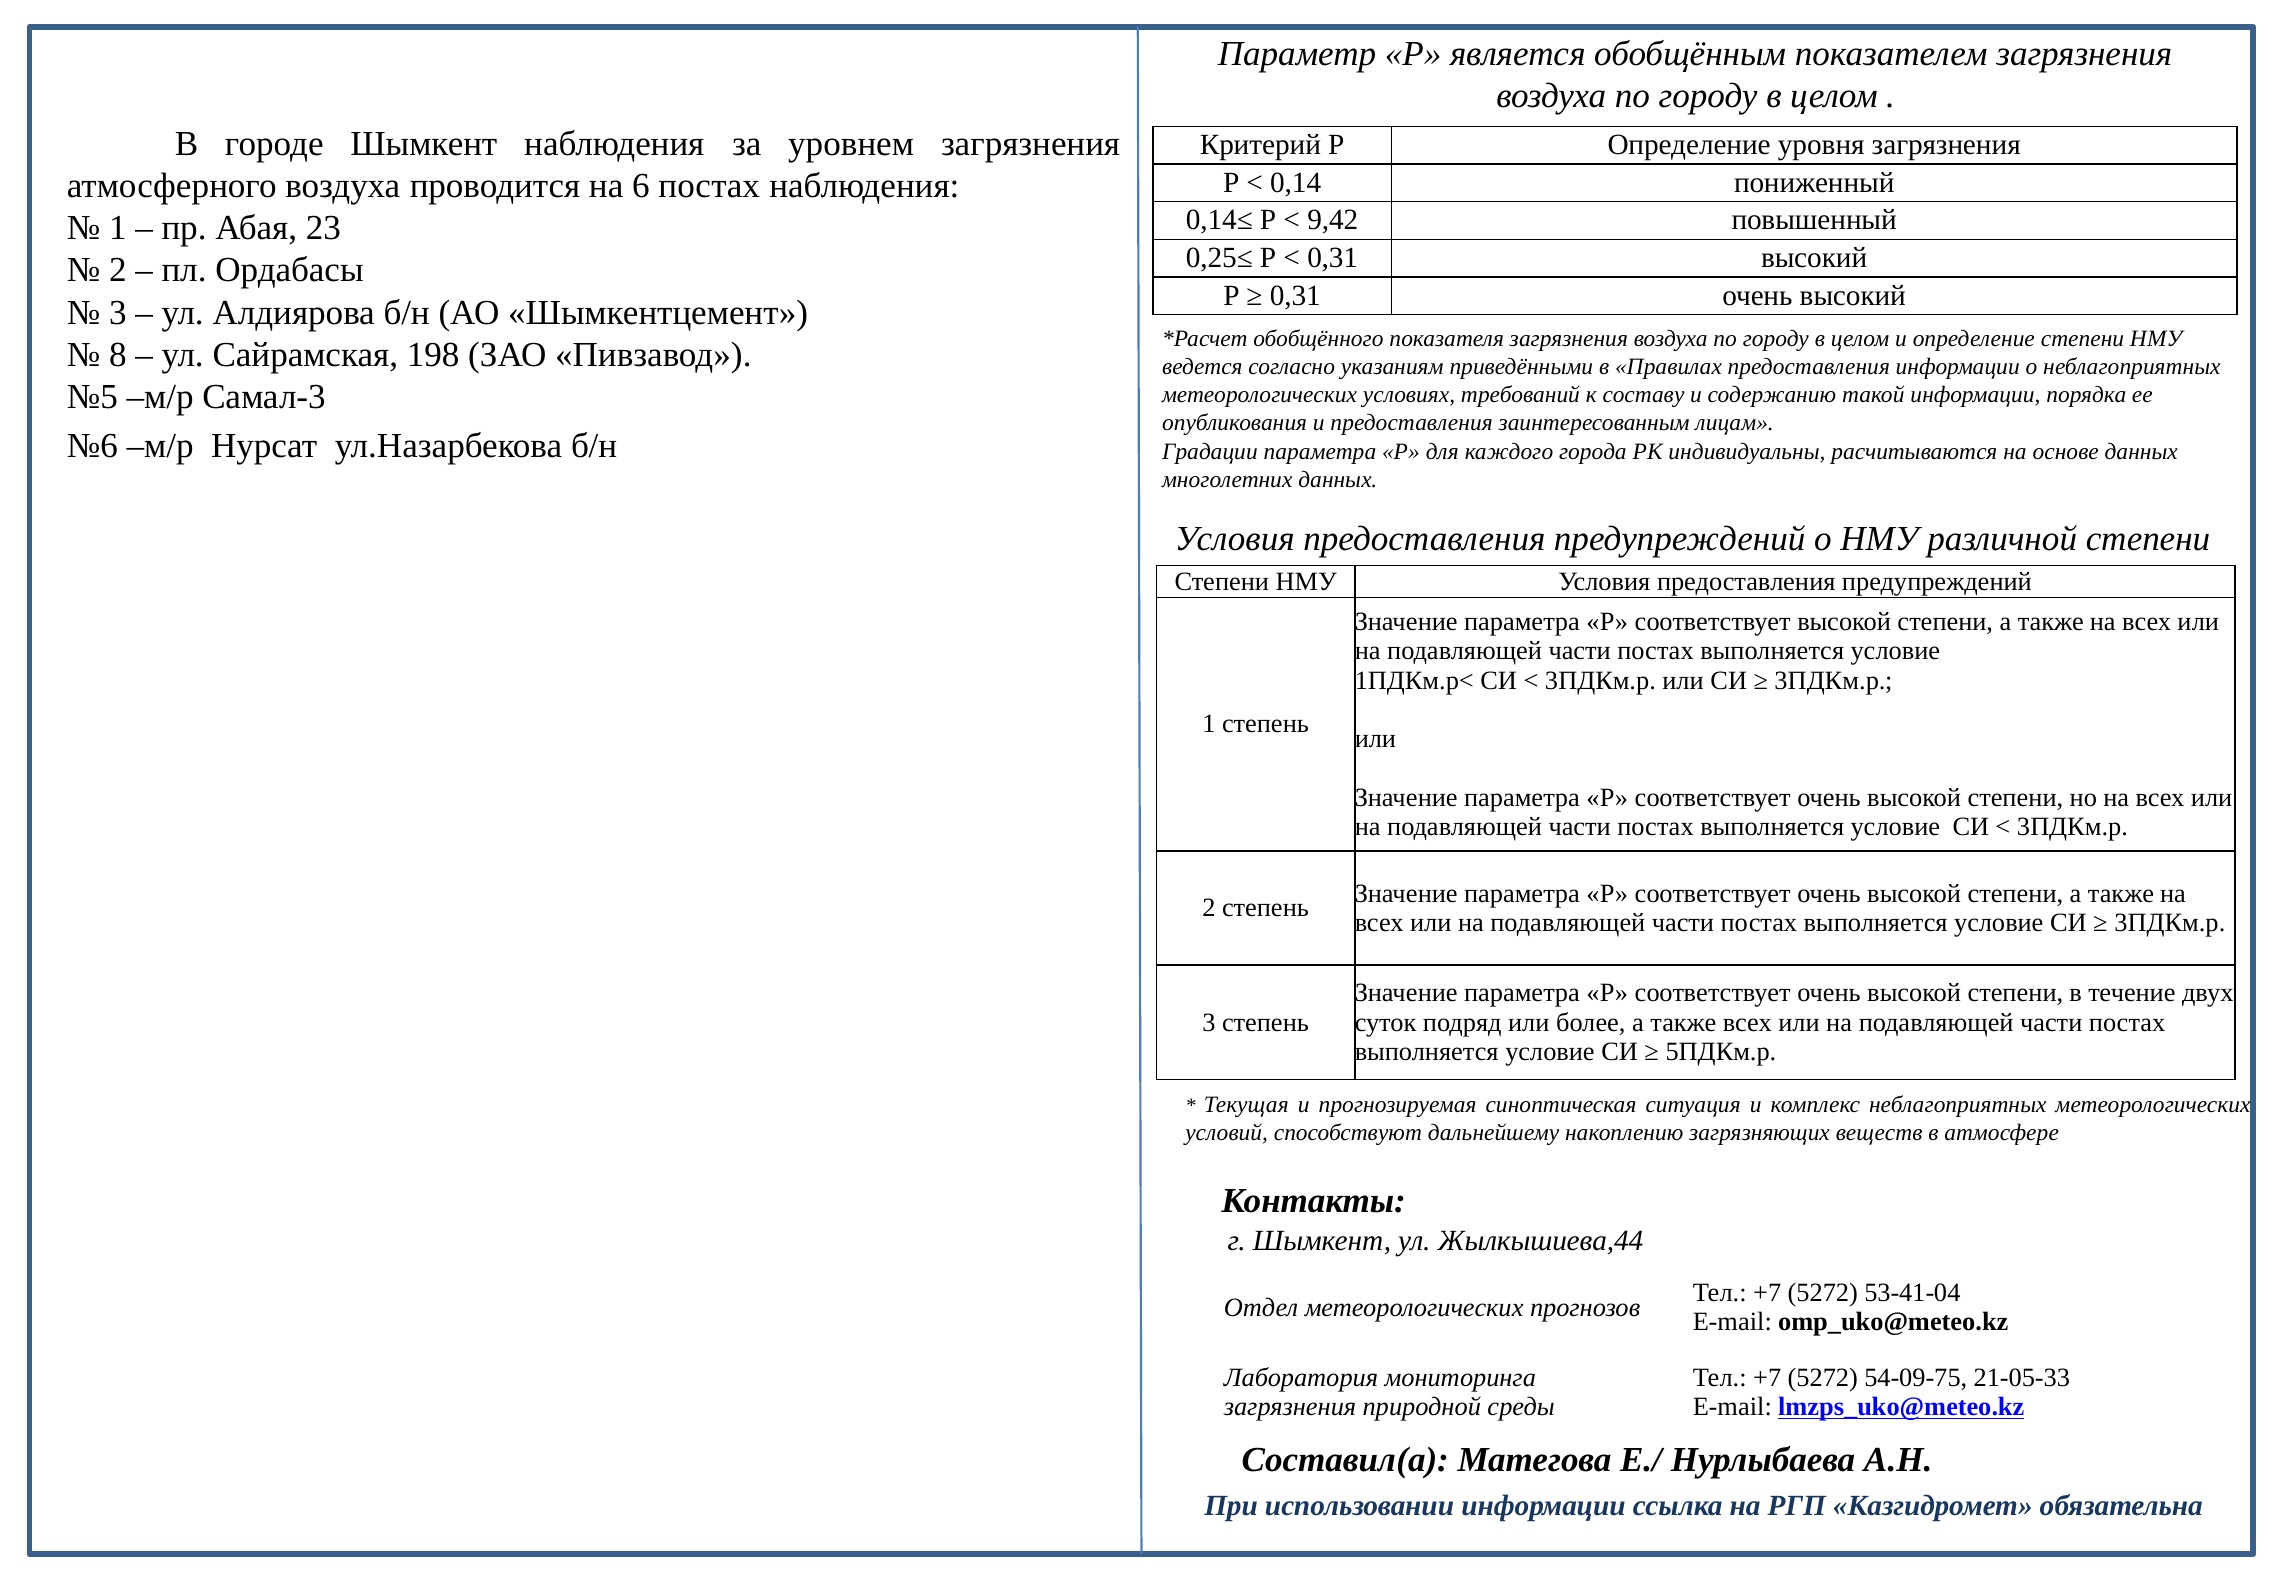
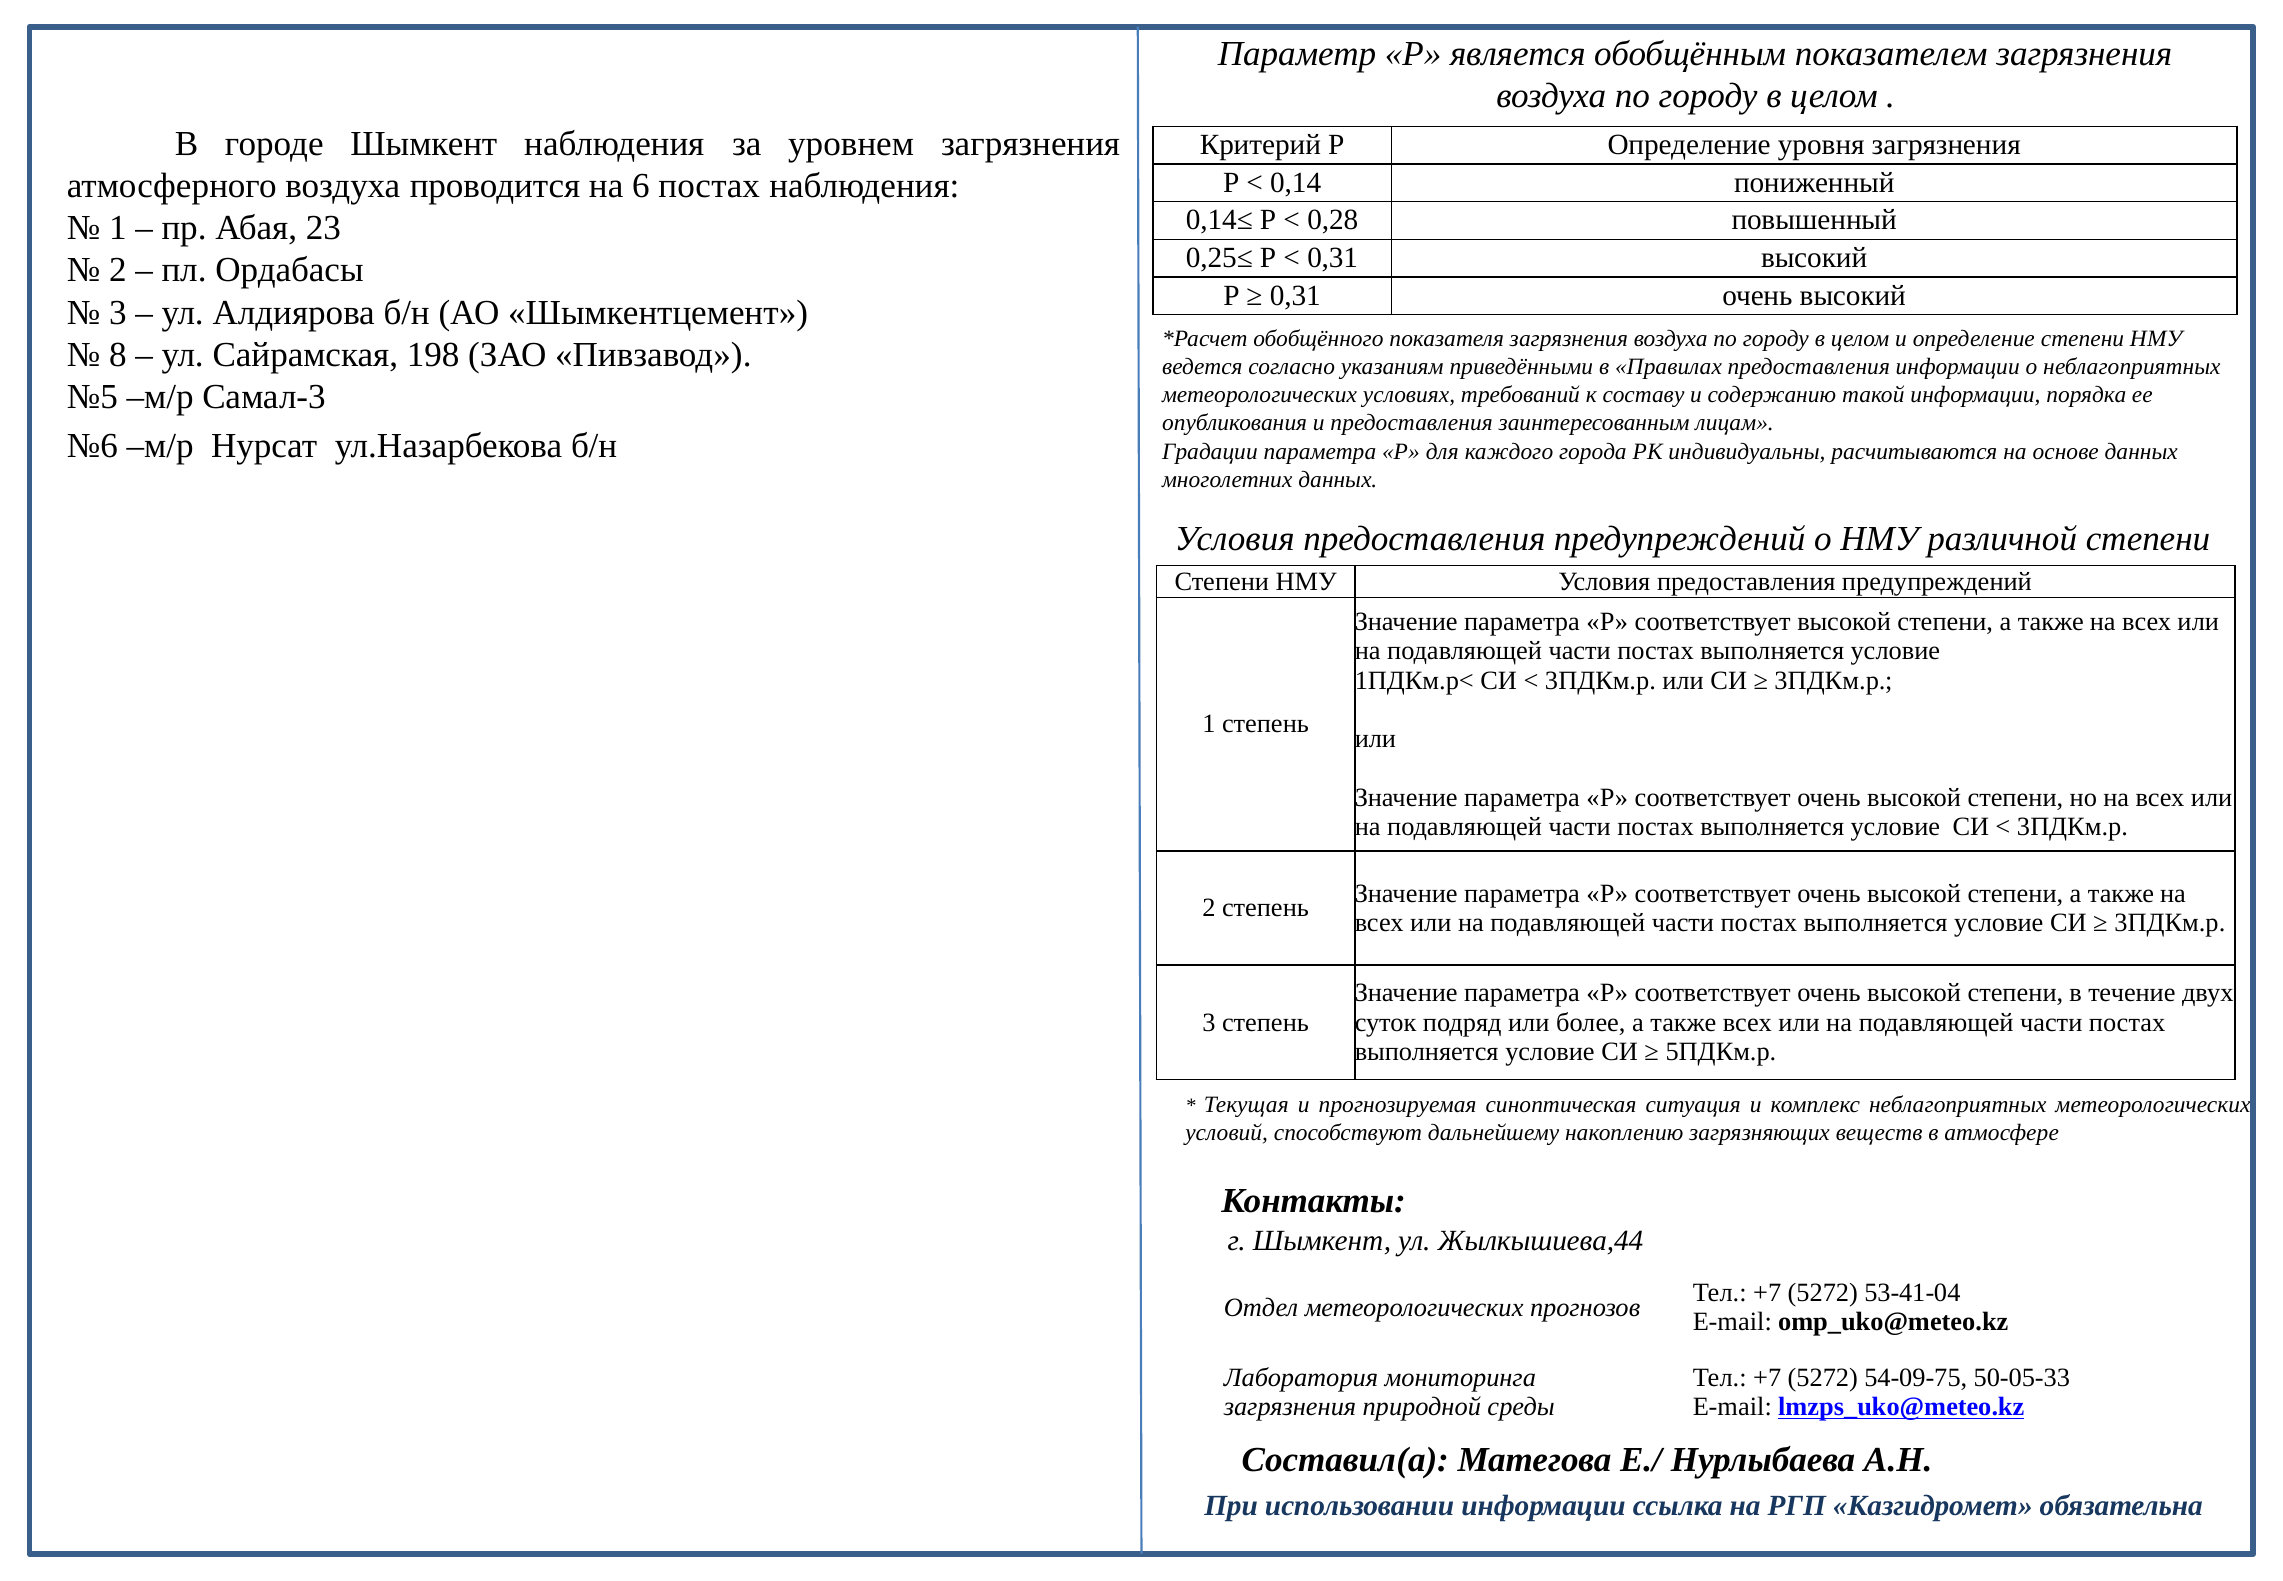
9,42: 9,42 -> 0,28 (1333, 220)
21-05-33: 21-05-33 -> 50-05-33 (2022, 1377)
